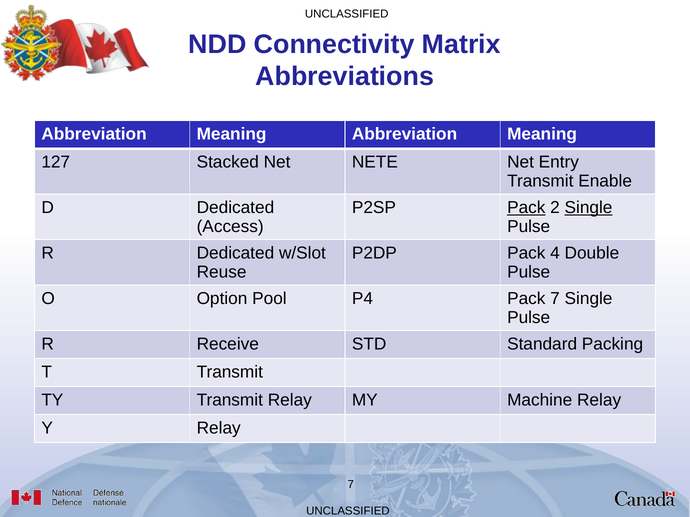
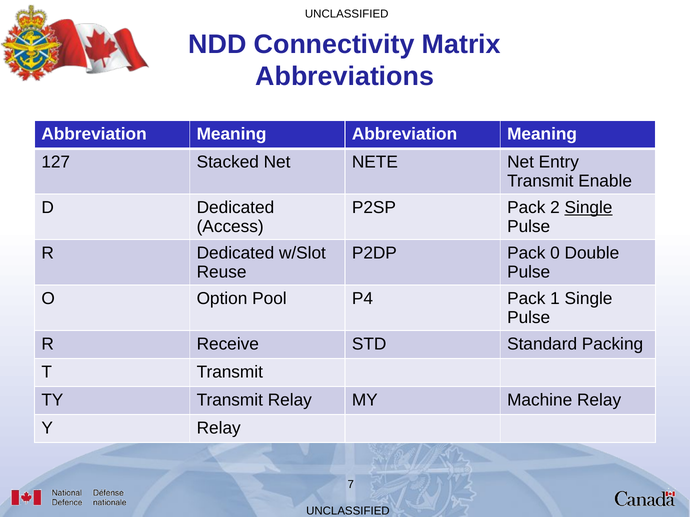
Pack underline: present -> none (526, 208)
4: 4 -> 0 (555, 253)
Pack 7: 7 -> 1 (555, 299)
